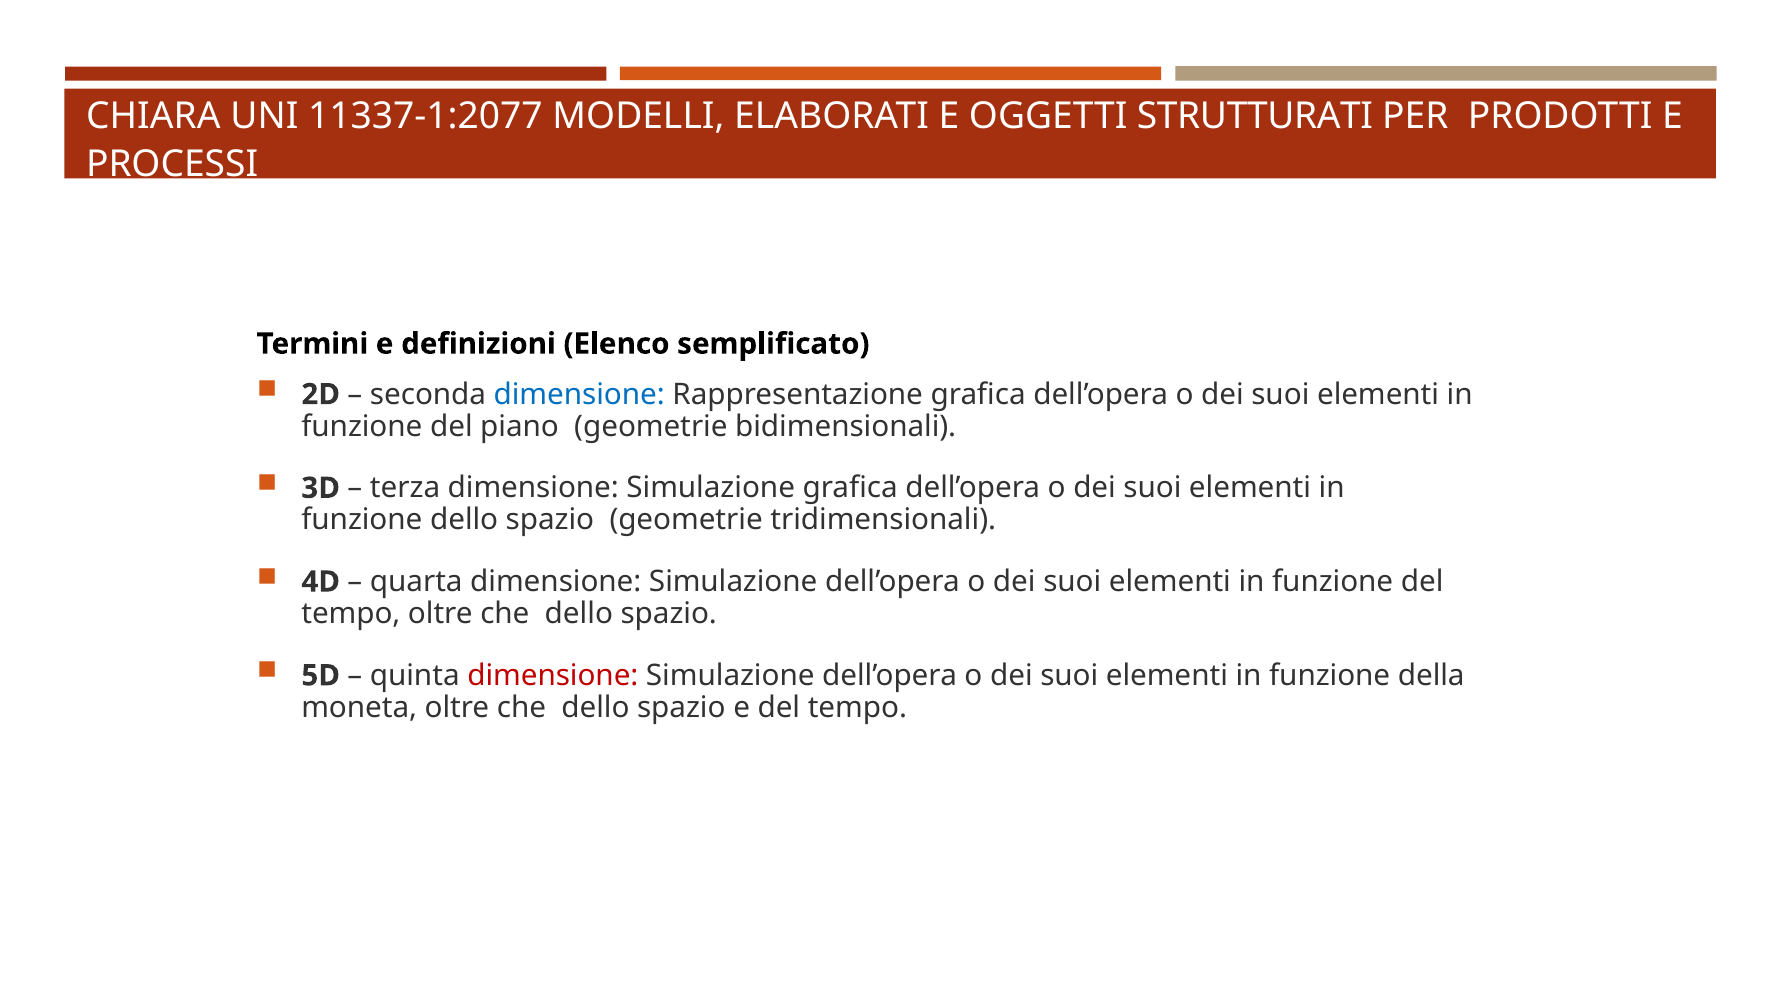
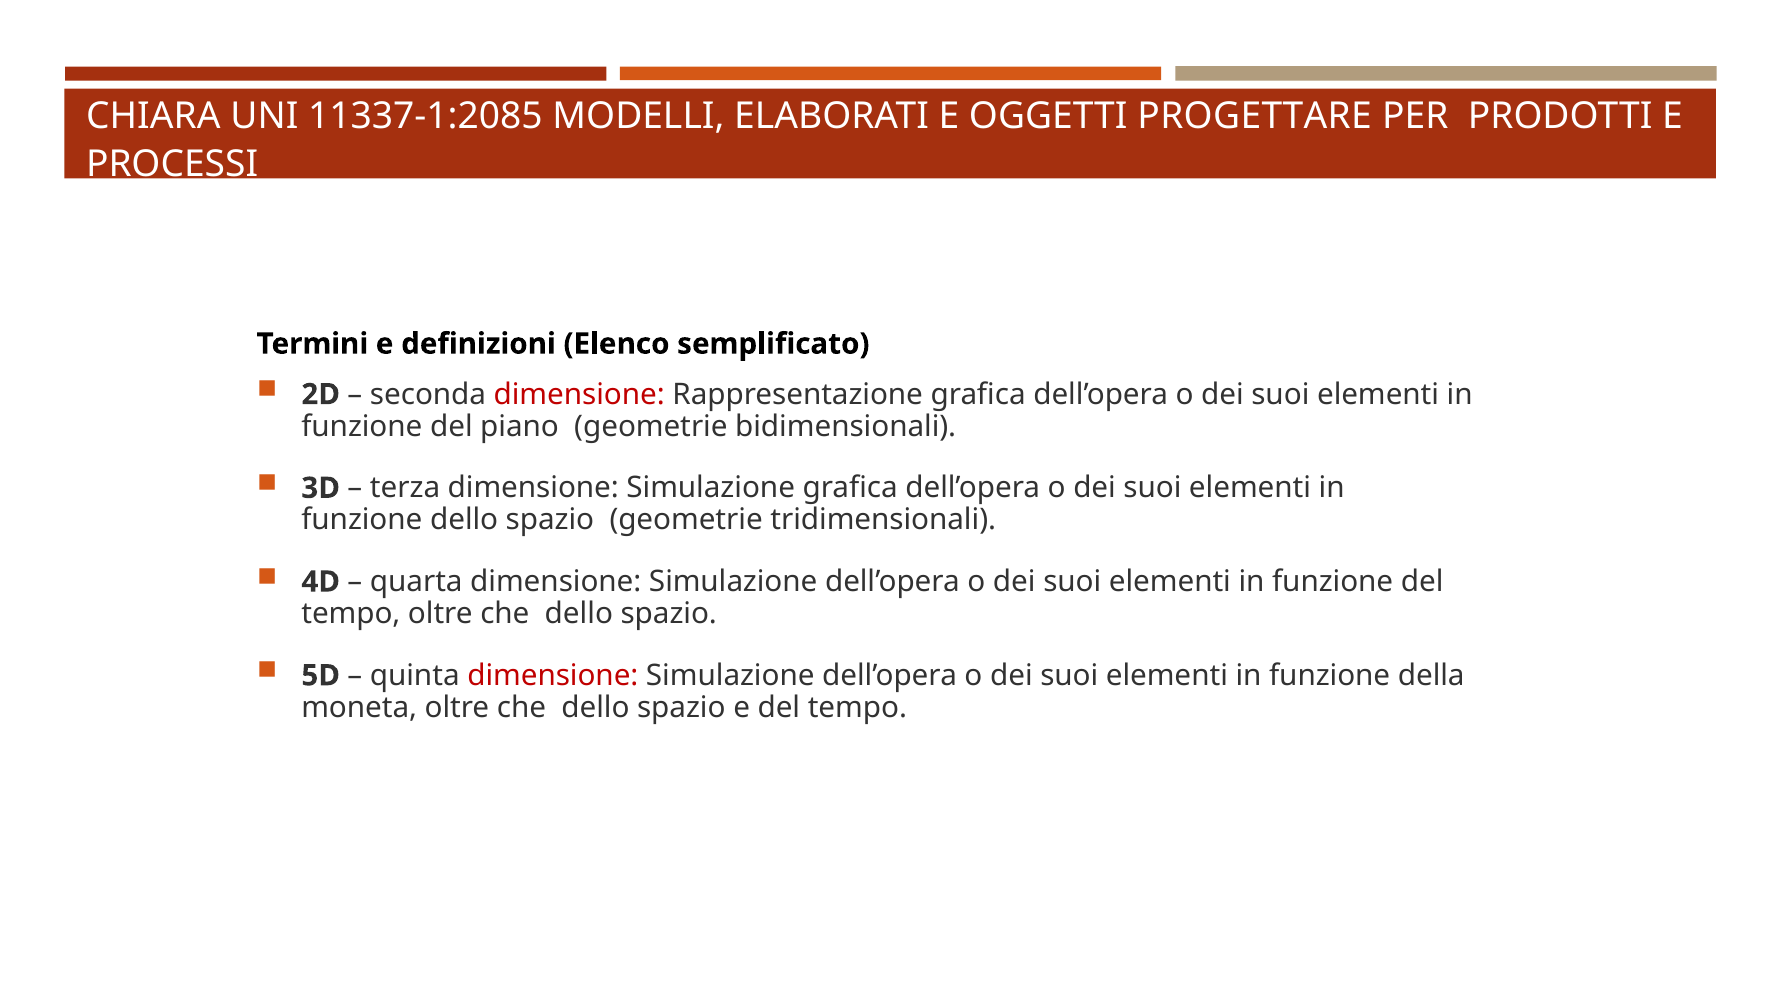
11337-1:2077: 11337-1:2077 -> 11337-1:2085 (425, 116)
STRUTTURATI: STRUTTURATI -> PROGETTARE (1255, 116)
dimensione colour: blue -> red (579, 395)
